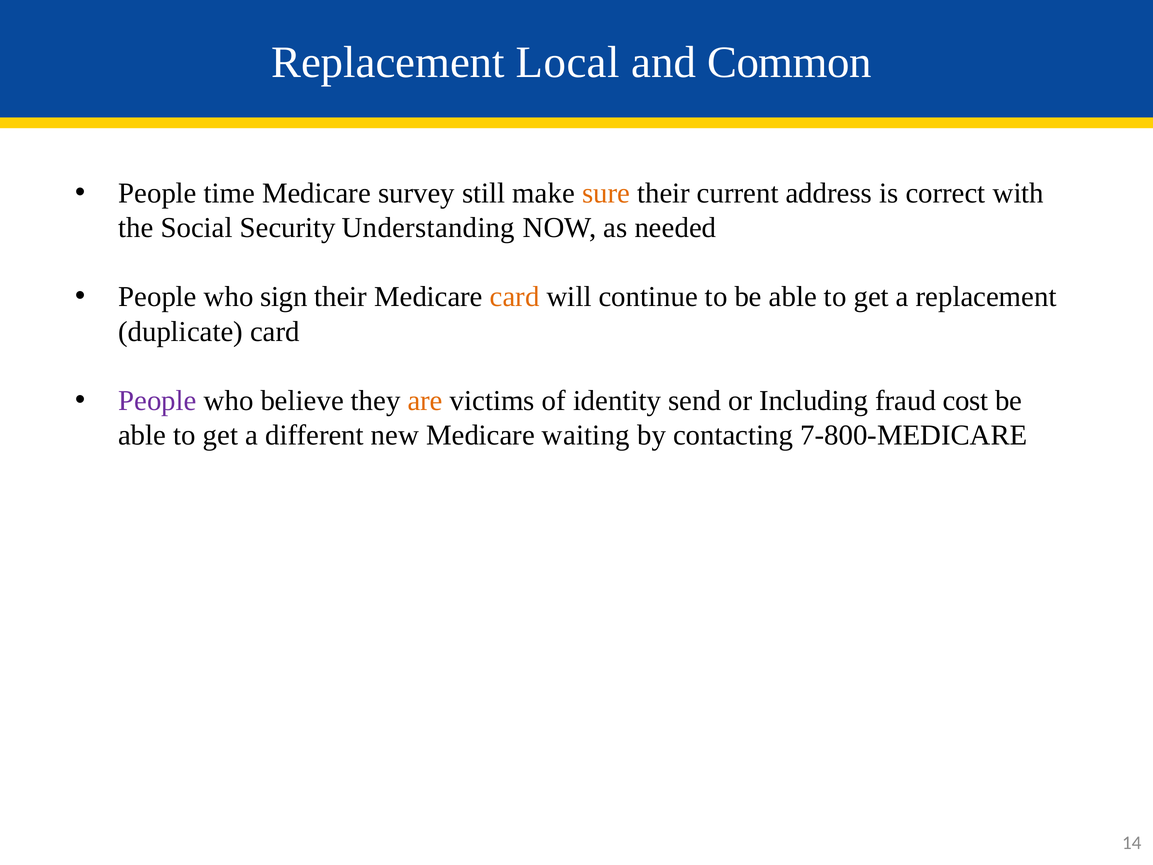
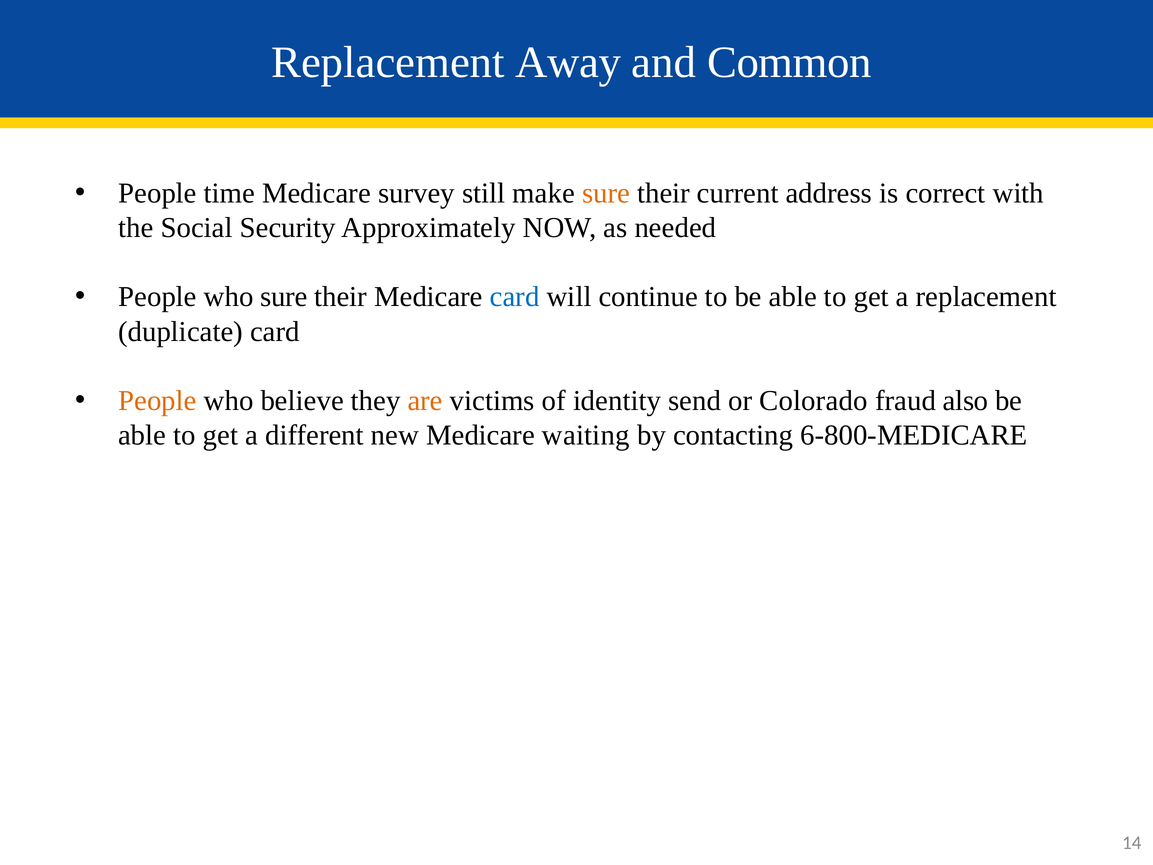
Local: Local -> Away (568, 62)
Understanding: Understanding -> Approximately (429, 228)
who sign: sign -> sure (284, 297)
card colour: orange -> blue (515, 297)
People colour: purple -> orange (157, 401)
Including: Including -> Colorado (813, 401)
cost: cost -> also (966, 401)
7-800-MEDICARE: 7-800-MEDICARE -> 6-800-MEDICARE (914, 435)
